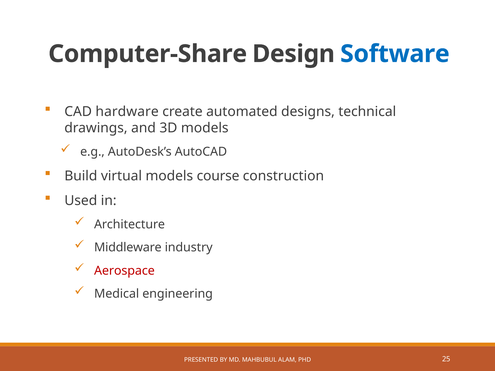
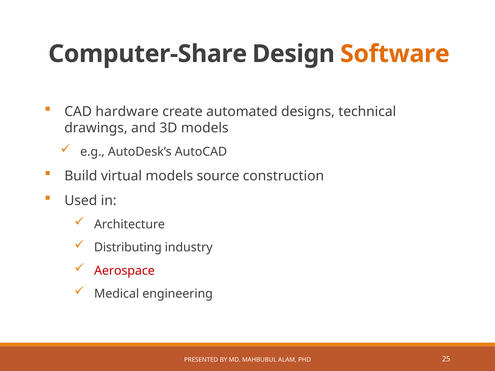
Software colour: blue -> orange (395, 54)
course: course -> source (218, 176)
Middleware: Middleware -> Distributing (128, 248)
